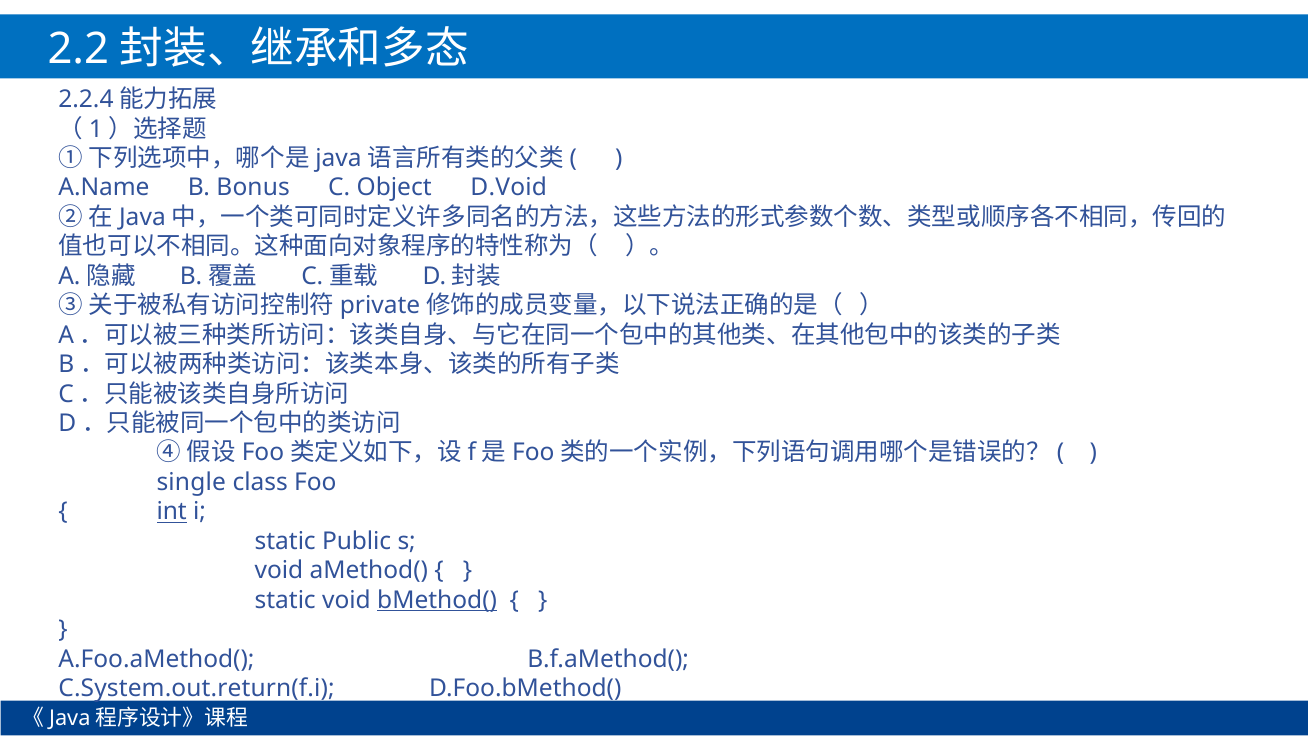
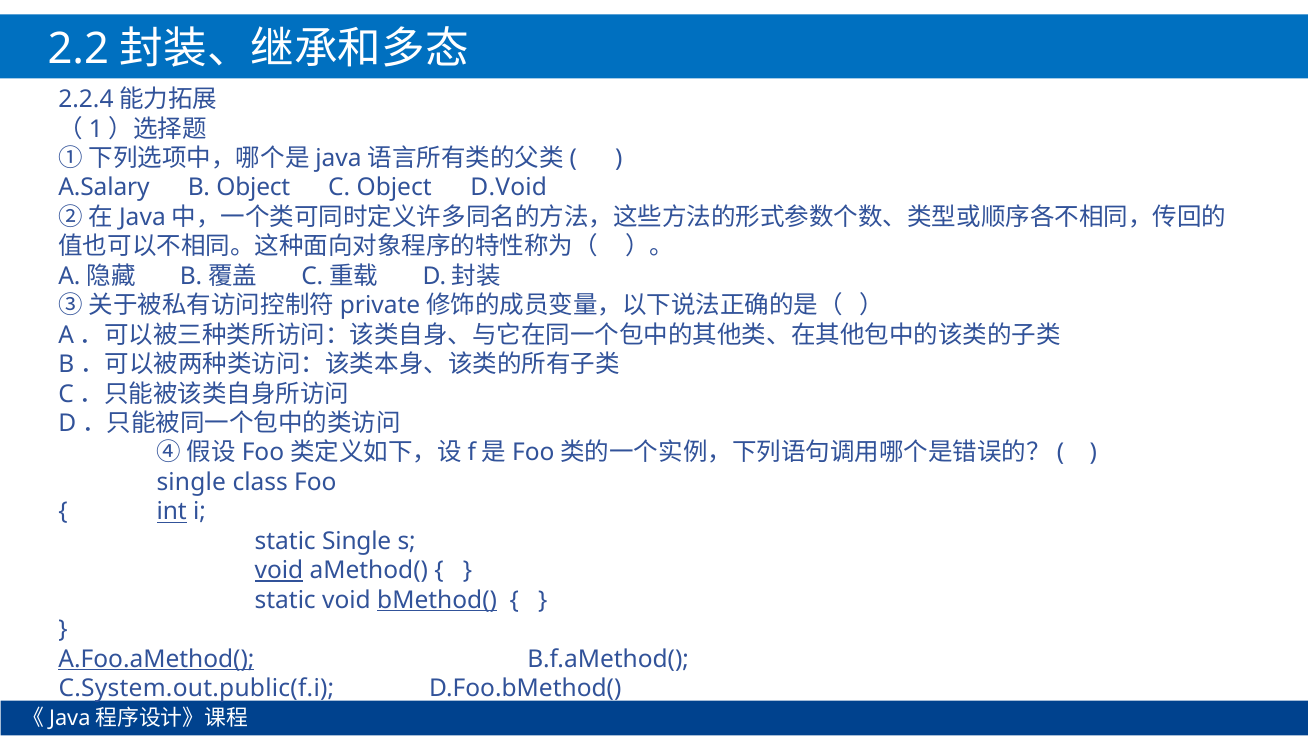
A.Name: A.Name -> A.Salary (104, 188)
B Bonus: Bonus -> Object (253, 188)
static Public: Public -> Single (357, 541)
void underline: none -> present (279, 570)
A.Foo.aMethod( underline: none -> present (156, 659)
C.System.out.return(f.i: C.System.out.return(f.i -> C.System.out.public(f.i (196, 688)
